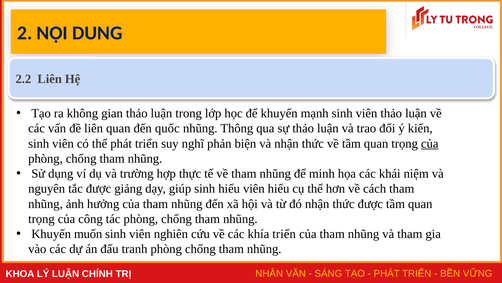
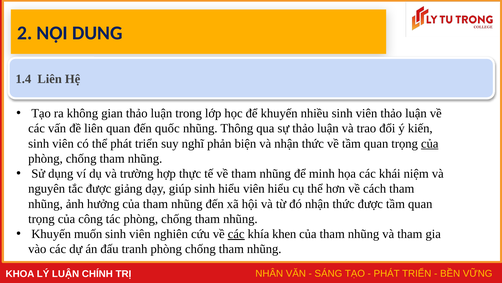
2.2: 2.2 -> 1.4 (23, 79)
mạnh: mạnh -> nhiều (315, 113)
các underline: none -> present (236, 234)
khía triển: triển -> khen (284, 234)
